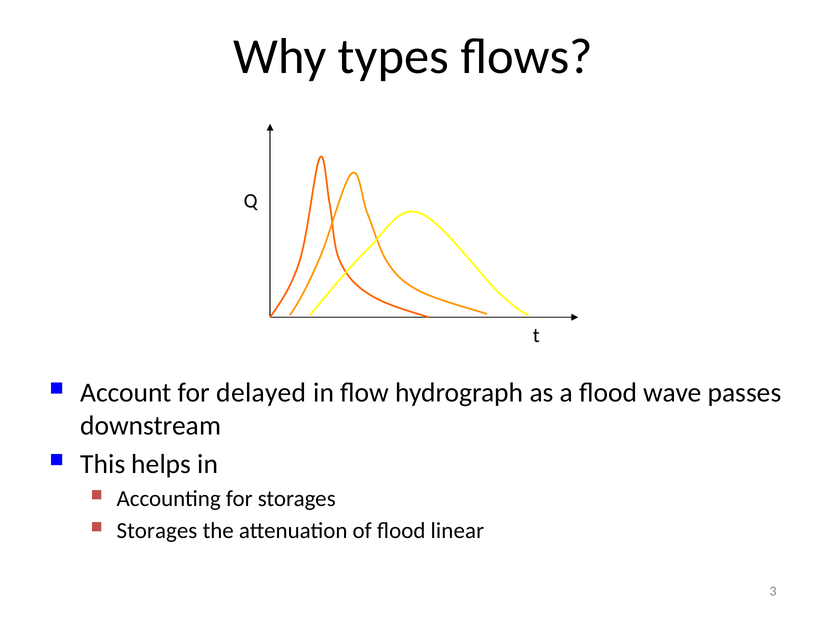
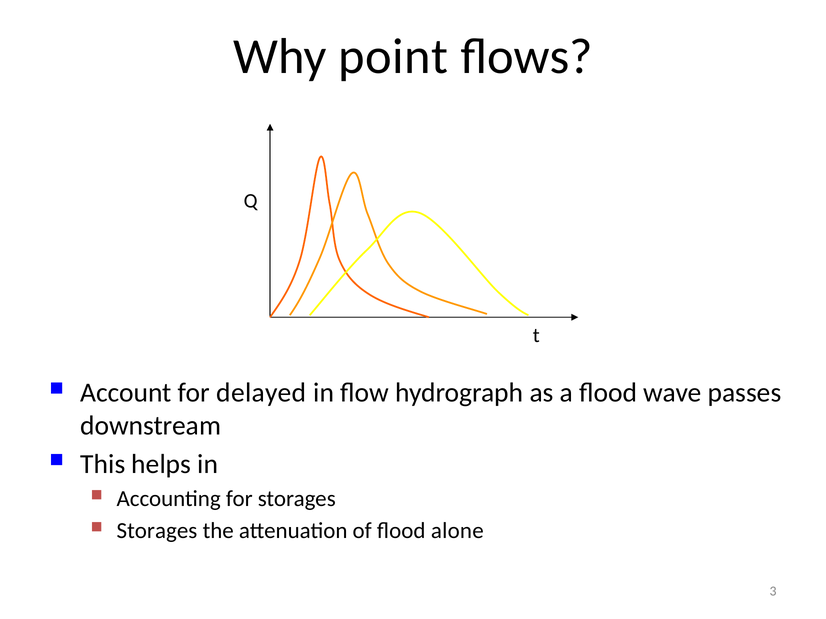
types: types -> point (393, 56)
linear: linear -> alone (457, 531)
